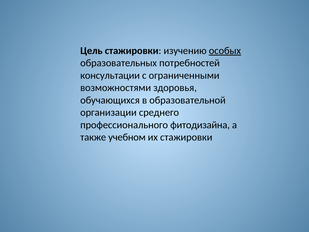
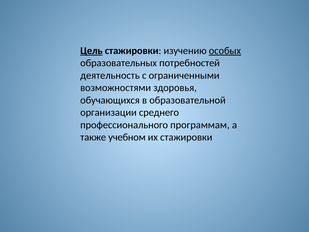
Цель underline: none -> present (91, 51)
консультации: консультации -> деятельность (110, 75)
фитодизайна: фитодизайна -> программам (200, 125)
